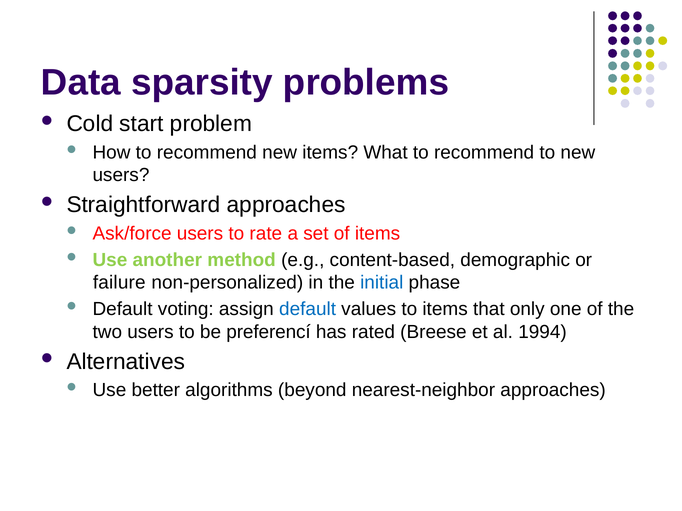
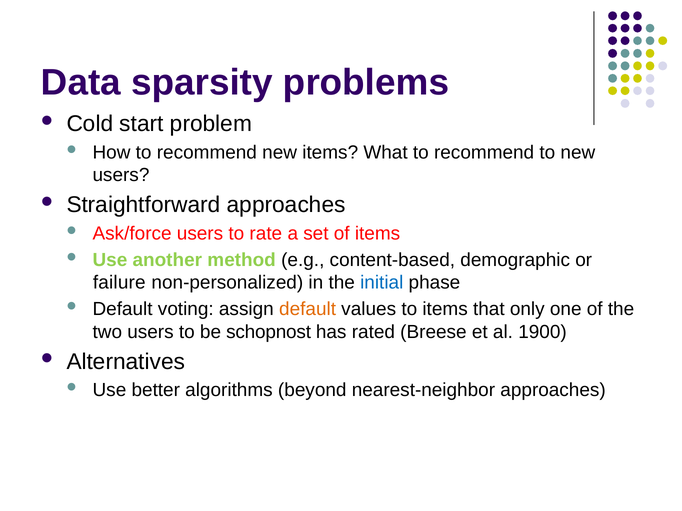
default colour: blue -> orange (308, 309)
preferencí: preferencí -> schopnost (269, 332)
1994: 1994 -> 1900 (543, 332)
